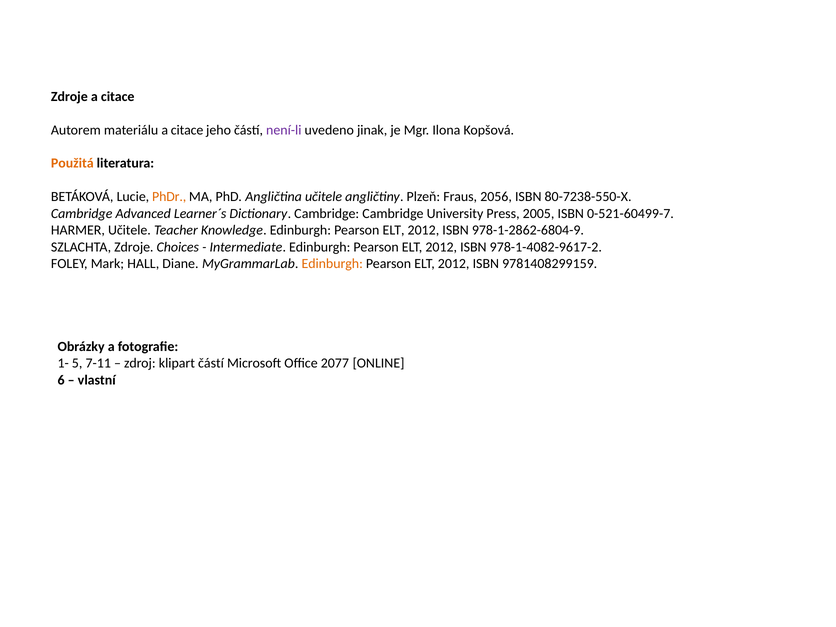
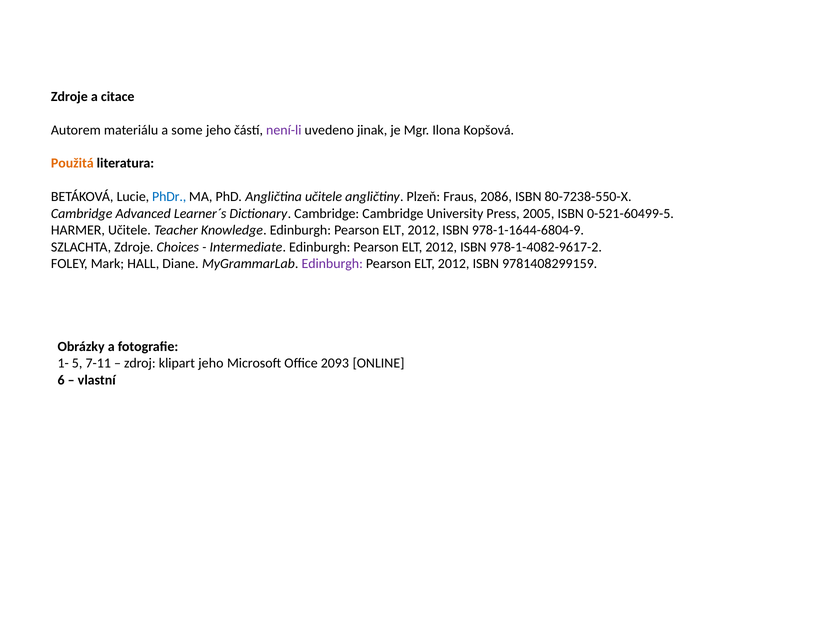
materiálu a citace: citace -> some (187, 130)
PhDr colour: orange -> blue (169, 197)
2056: 2056 -> 2086 (496, 197)
0-521-60499-7: 0-521-60499-7 -> 0-521-60499-5 (630, 214)
978-1-2862-6804-9: 978-1-2862-6804-9 -> 978-1-1644-6804-9 (528, 230)
Edinburgh colour: orange -> purple (332, 264)
klipart částí: částí -> jeho (211, 363)
2077: 2077 -> 2093 (335, 363)
